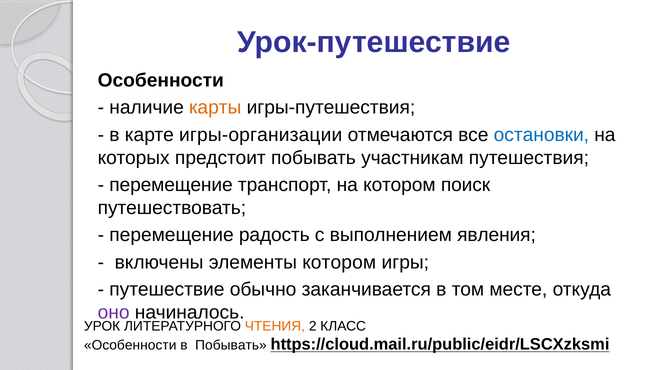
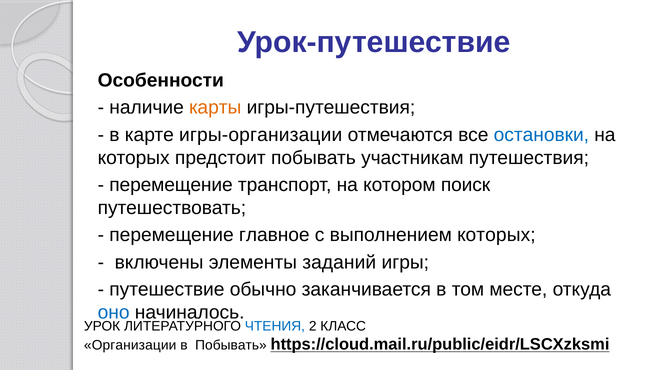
радость: радость -> главное (274, 235)
выполнением явления: явления -> которых (496, 235)
элементы котором: котором -> заданий (339, 262)
оно colour: purple -> blue (114, 312)
ЧТЕНИЯ colour: orange -> blue (275, 326)
Особенности: Особенности -> Организации (130, 346)
